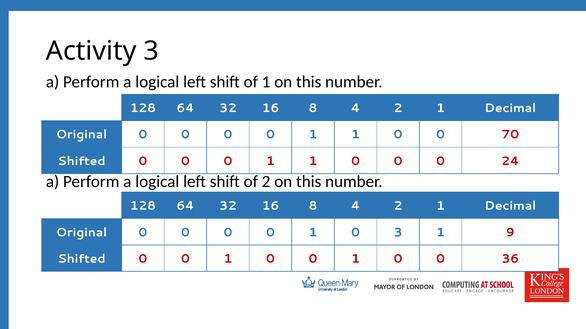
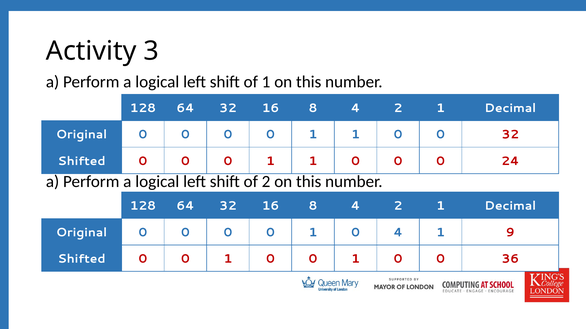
0 70: 70 -> 32 (510, 135)
0 3: 3 -> 4 (398, 233)
